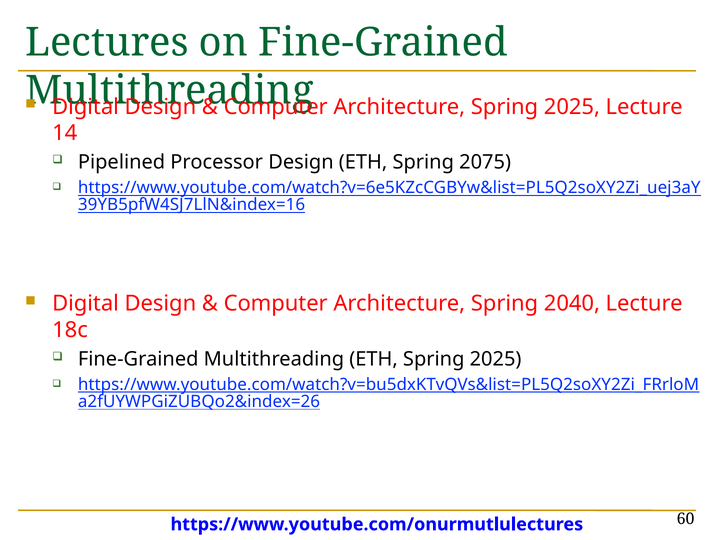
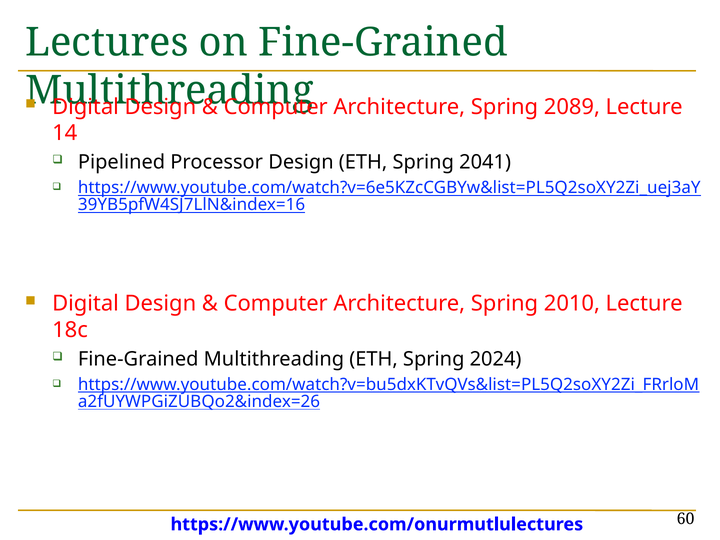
Architecture Spring 2025: 2025 -> 2089 (572, 107)
2075: 2075 -> 2041 (485, 162)
2040: 2040 -> 2010 (572, 304)
ETH Spring 2025: 2025 -> 2024 (496, 359)
